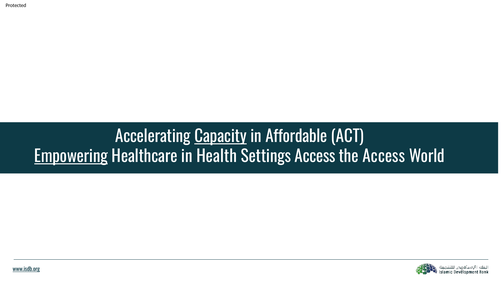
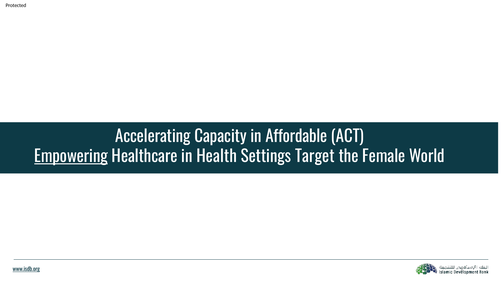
Capacity underline: present -> none (221, 137)
Settings Access: Access -> Target (315, 157)
the Access: Access -> Female (384, 157)
